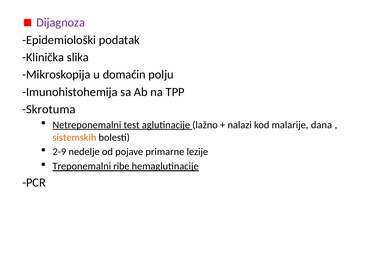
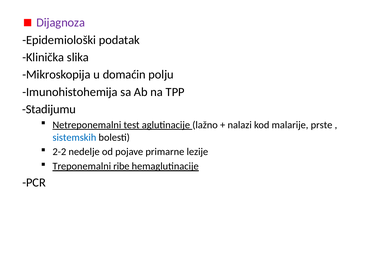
Skrotuma: Skrotuma -> Stadijumu (49, 109)
dana: dana -> prste (322, 125)
sistemskih colour: orange -> blue (74, 137)
2-9: 2-9 -> 2-2 (59, 152)
